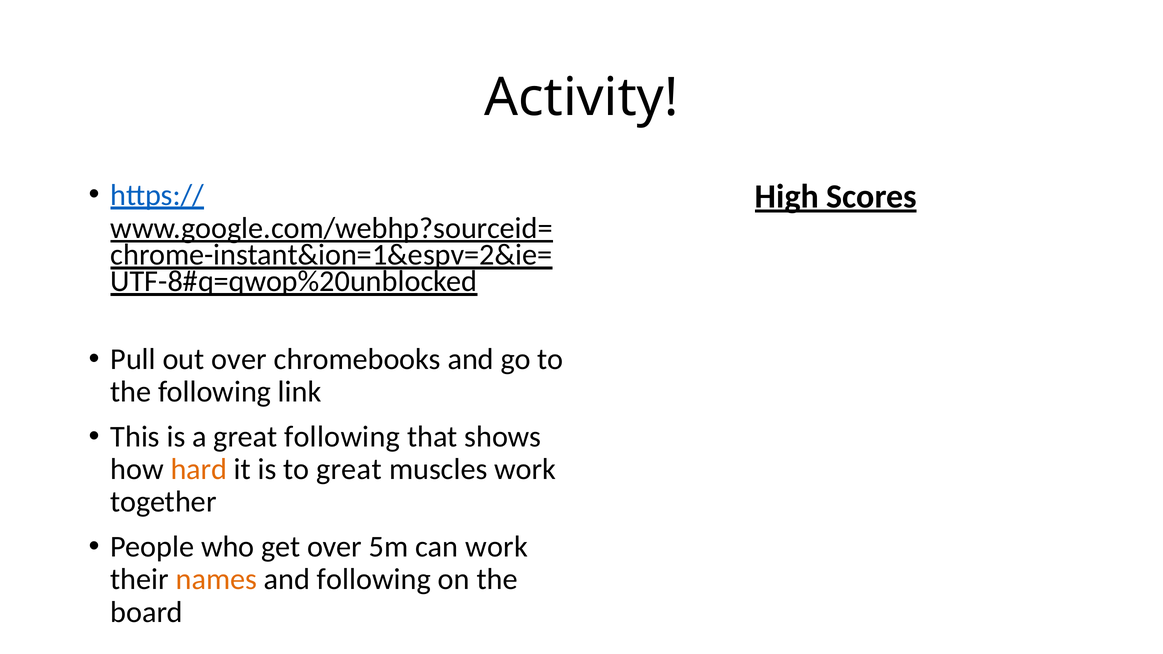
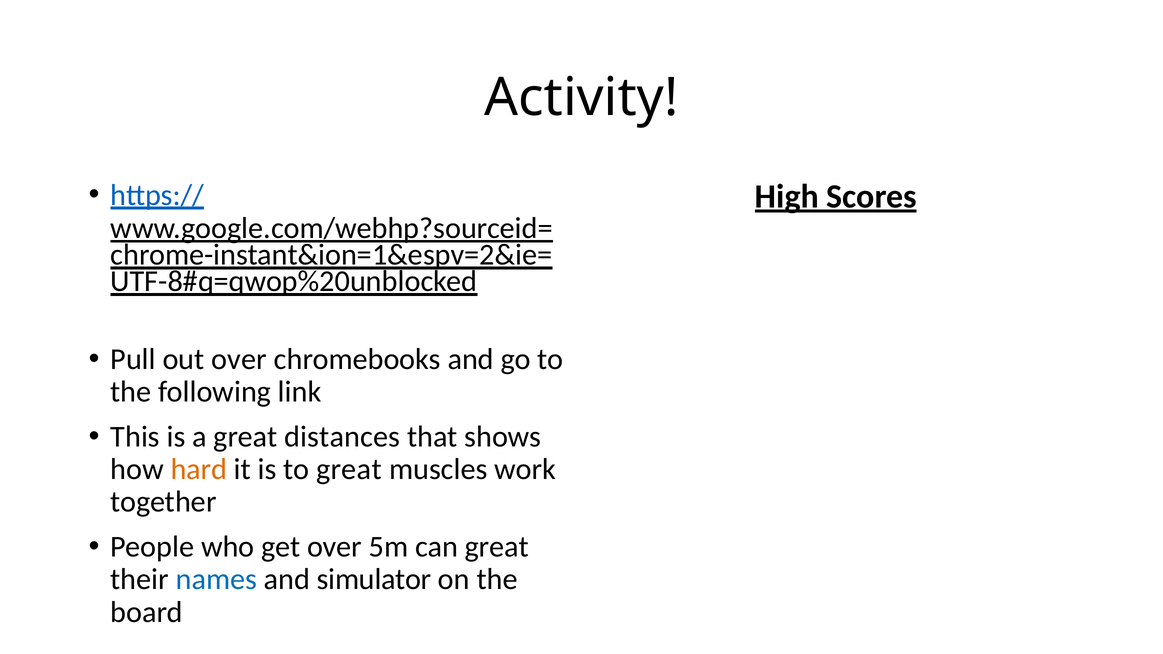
great following: following -> distances (342, 437)
can work: work -> great (497, 547)
names colour: orange -> blue (216, 580)
and following: following -> simulator (374, 580)
